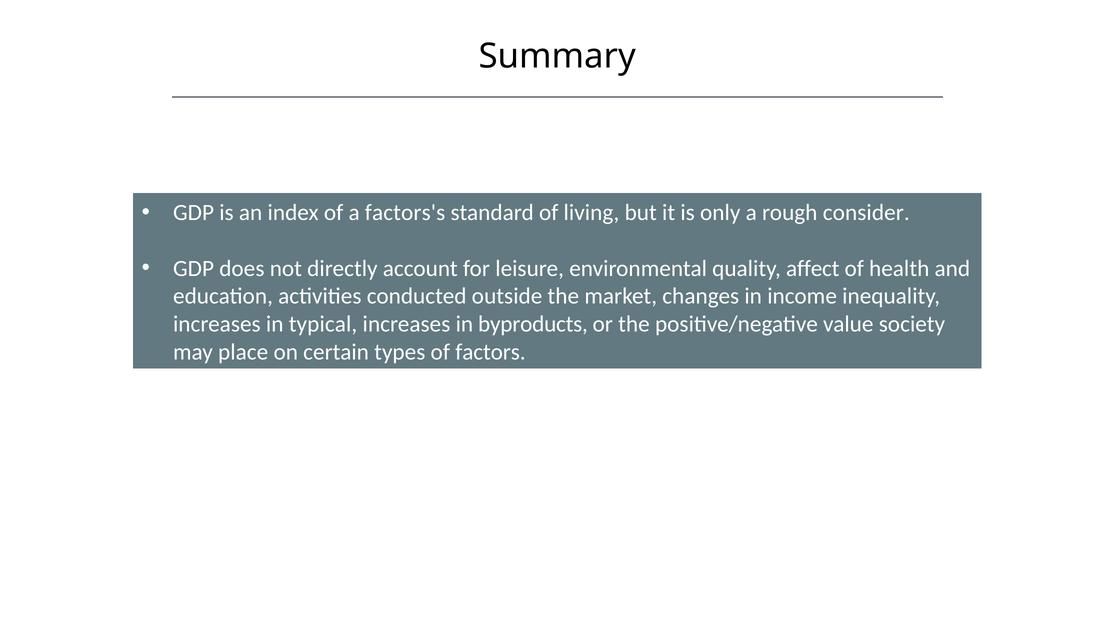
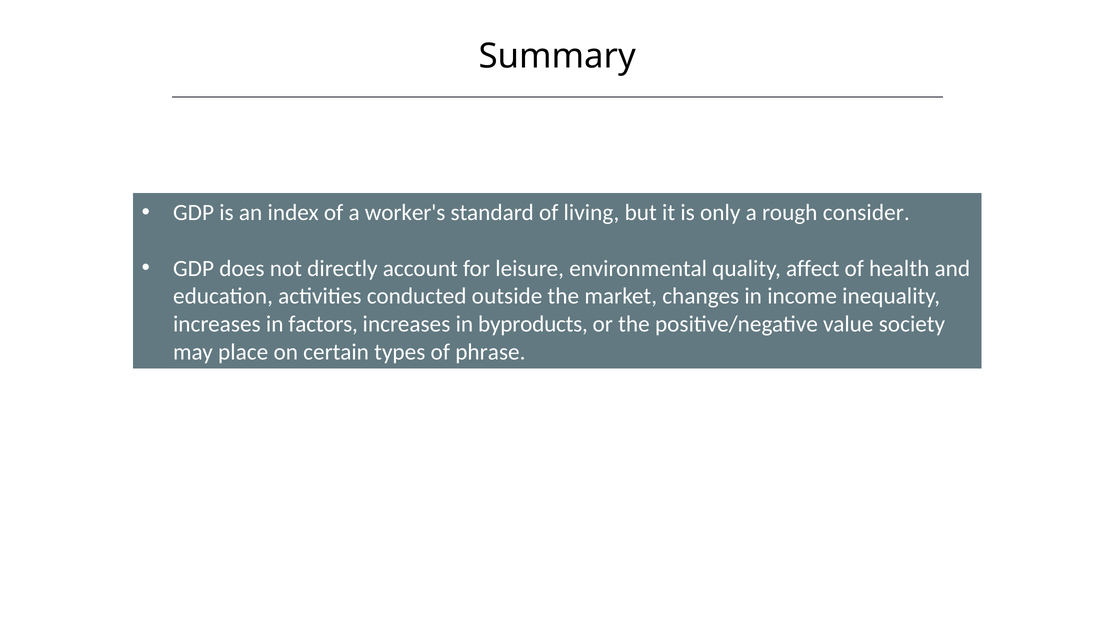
factors's: factors's -> worker's (405, 213)
typical: typical -> factors (323, 324)
factors: factors -> phrase (490, 352)
